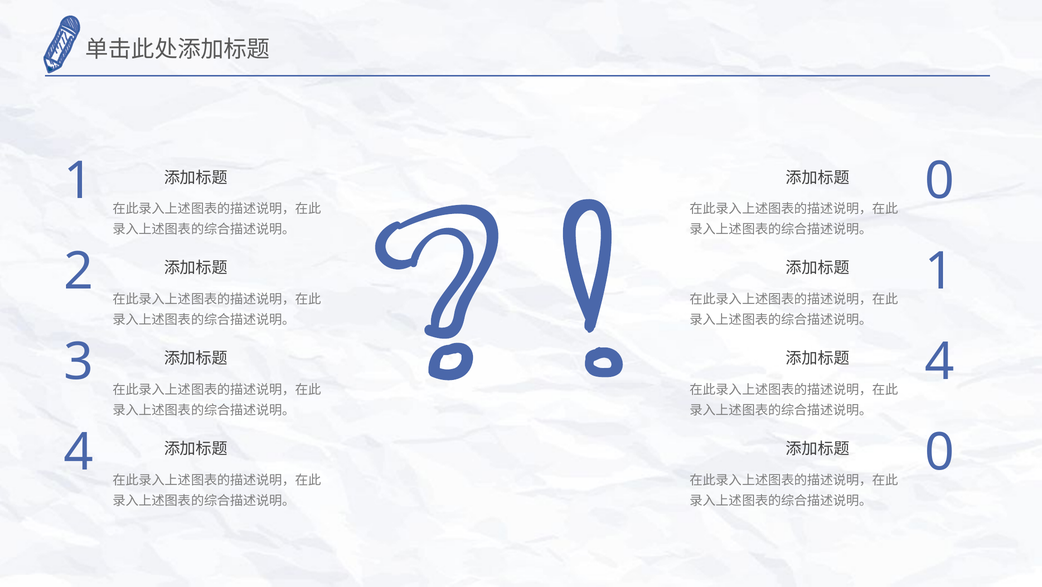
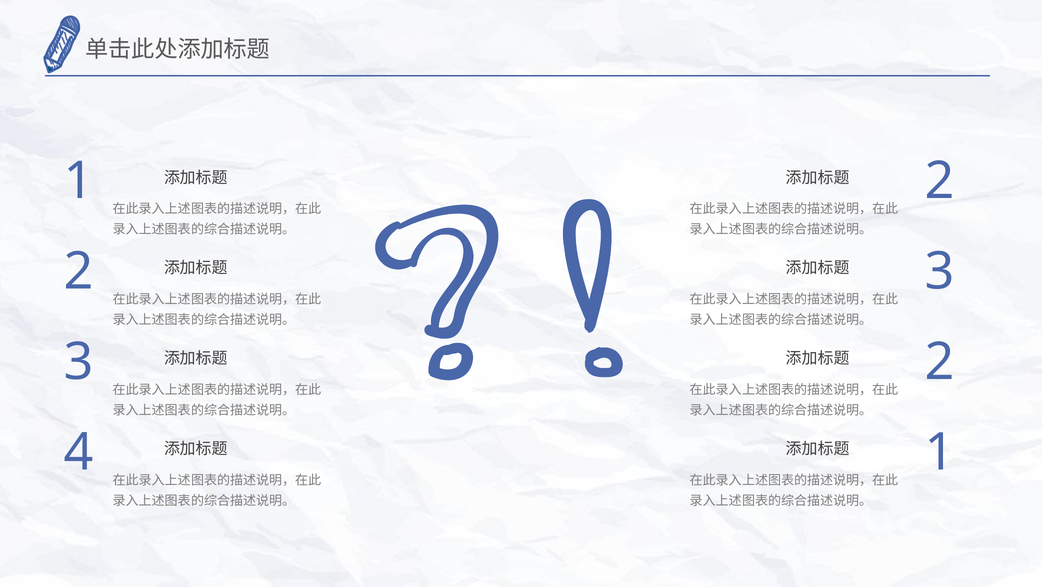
0: 0 -> 2 (940, 181)
1: 1 -> 3 (940, 271)
4: 4 -> 2 (940, 361)
0: 0 -> 1 (940, 452)
